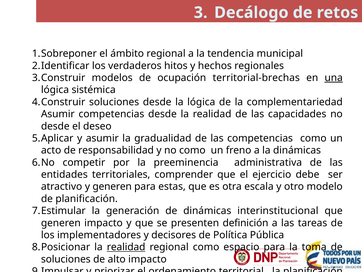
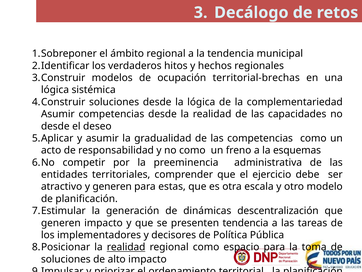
una underline: present -> none (334, 78)
la dinámicas: dinámicas -> esquemas (297, 150)
interinstitucional: interinstitucional -> descentralización (278, 210)
presenten definición: definición -> tendencia (246, 223)
